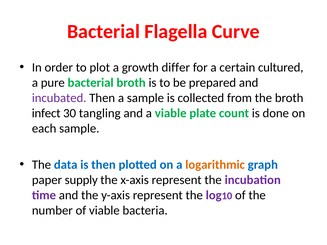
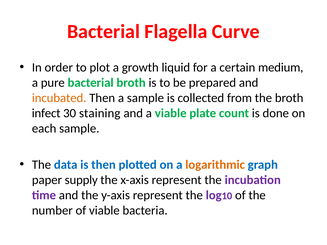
differ: differ -> liquid (176, 67)
cultured: cultured -> medium (281, 67)
incubated colour: purple -> orange (59, 98)
tangling: tangling -> staining (100, 113)
